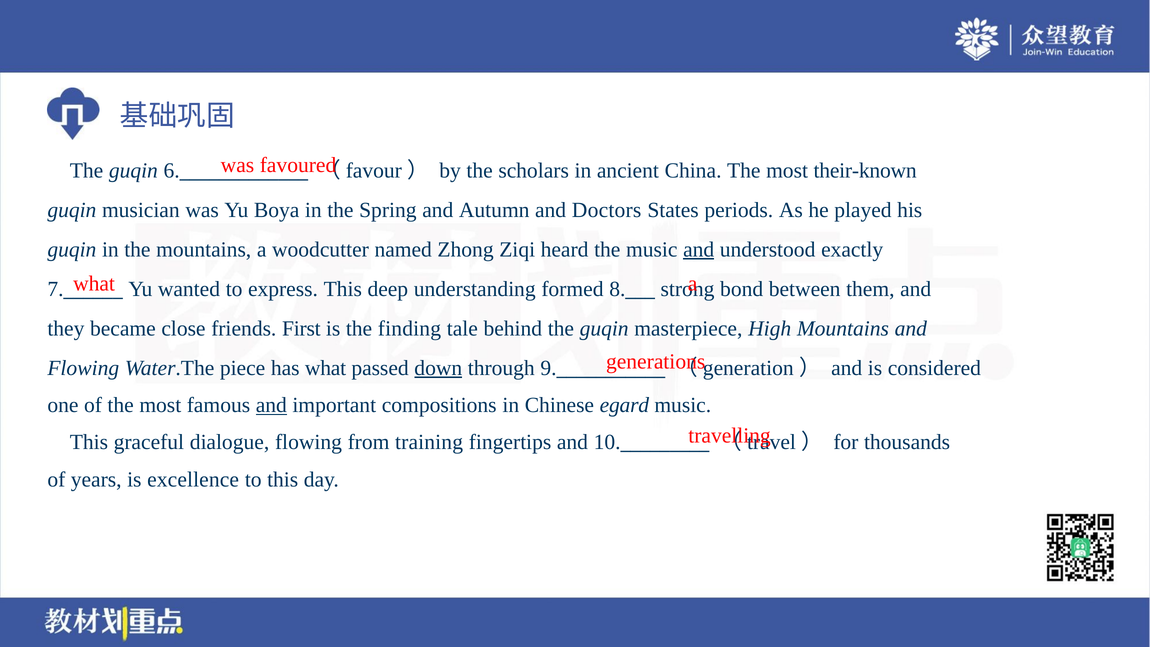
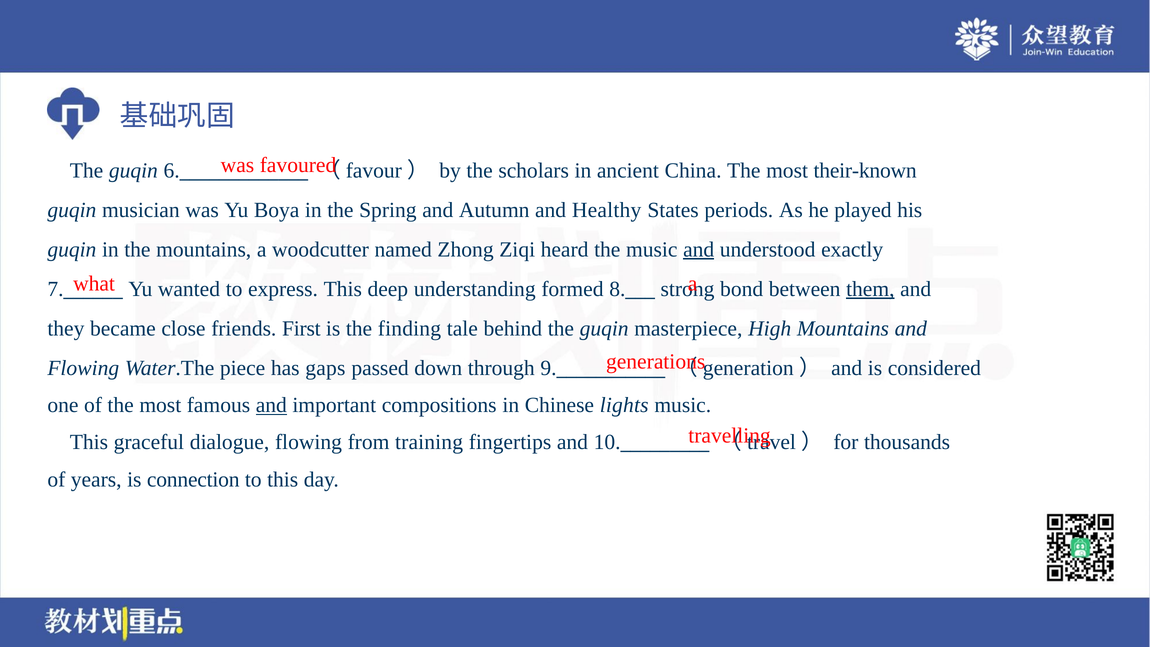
Doctors: Doctors -> Healthy (607, 210)
them underline: none -> present (870, 289)
has what: what -> gaps (325, 368)
down underline: present -> none (438, 368)
egard: egard -> lights (624, 405)
excellence: excellence -> connection (193, 479)
